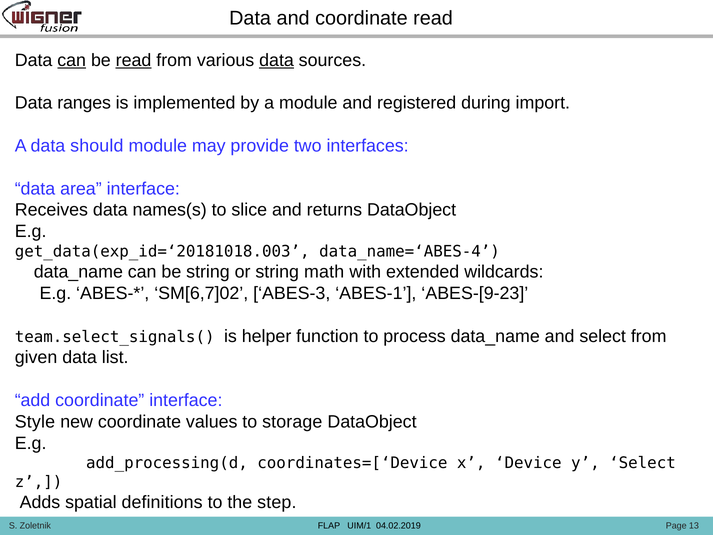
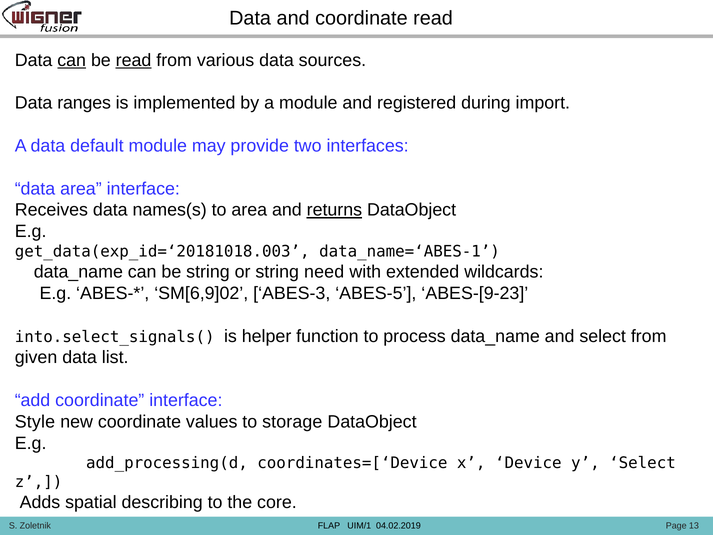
data underline: present -> none (277, 60)
should: should -> default (97, 146)
to slice: slice -> area (249, 210)
returns underline: none -> present (334, 210)
data_name=‘ABES-4: data_name=‘ABES-4 -> data_name=‘ABES-1 (410, 251)
math: math -> need (324, 272)
SM[6,7]02: SM[6,7]02 -> SM[6,9]02 (201, 293)
ABES-1: ABES-1 -> ABES-5 (376, 293)
team.select_signals(: team.select_signals( -> into.select_signals( (115, 337)
definitions: definitions -> describing (162, 502)
step: step -> core (277, 502)
